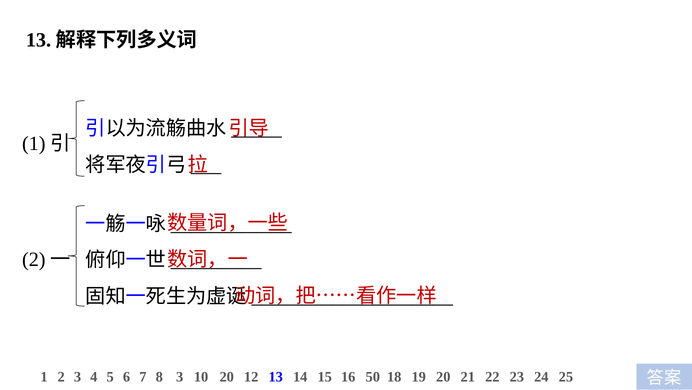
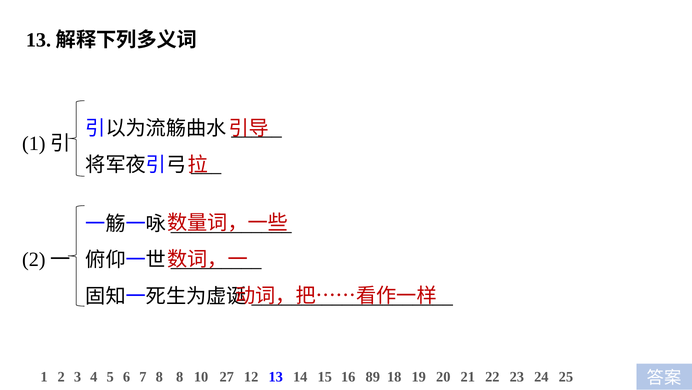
8 3: 3 -> 8 (180, 376)
10 20: 20 -> 27 (227, 376)
50: 50 -> 89 (373, 376)
